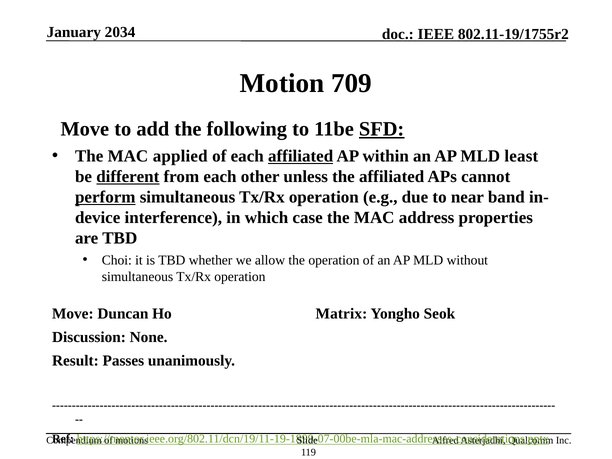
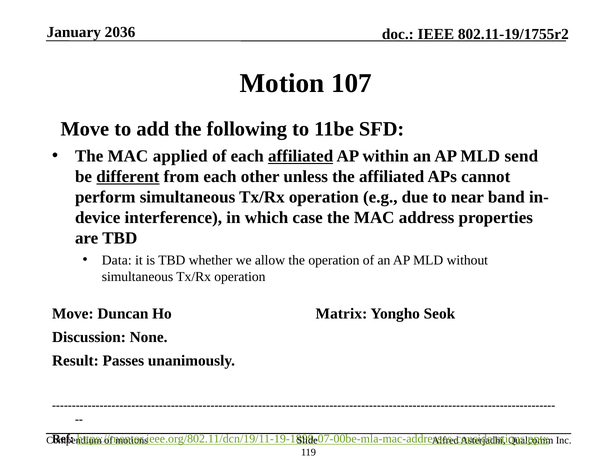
2034: 2034 -> 2036 (120, 32)
709: 709 -> 107 (352, 83)
SFD underline: present -> none (382, 129)
least: least -> send (521, 156)
perform underline: present -> none (105, 197)
Choi: Choi -> Data (117, 260)
